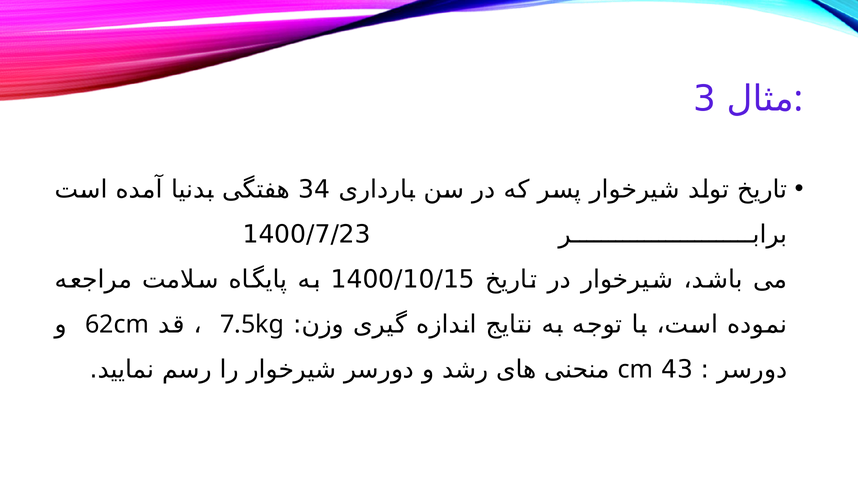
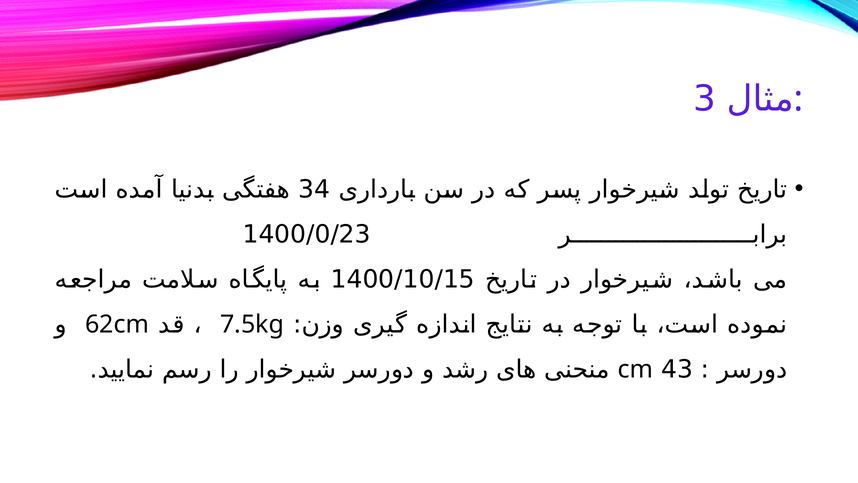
1400/7/23: 1400/7/23 -> 1400/0/23 (307, 234)
